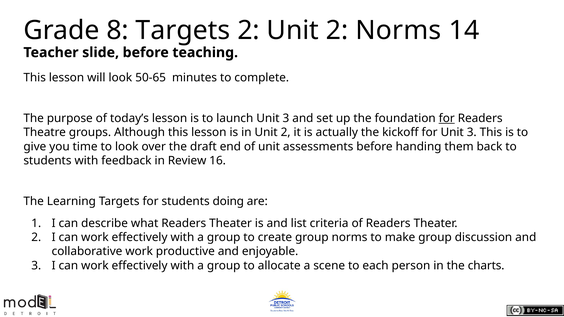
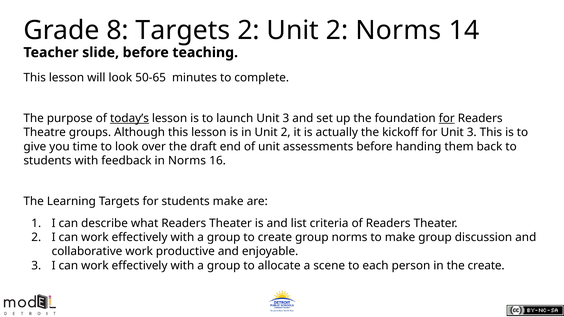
today’s underline: none -> present (129, 118)
in Review: Review -> Norms (187, 161)
students doing: doing -> make (228, 201)
the charts: charts -> create (486, 266)
